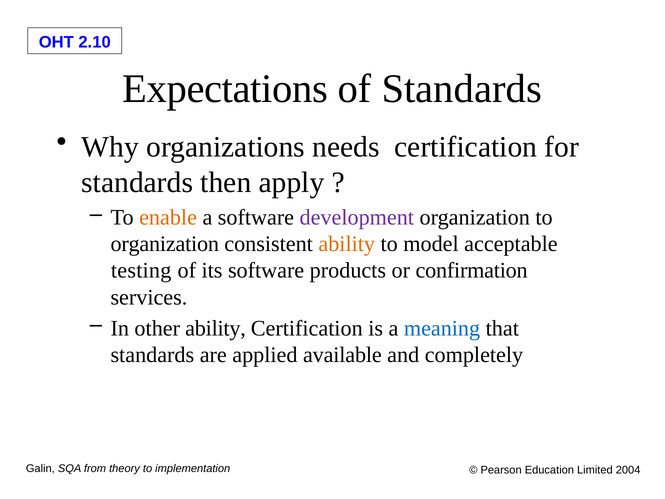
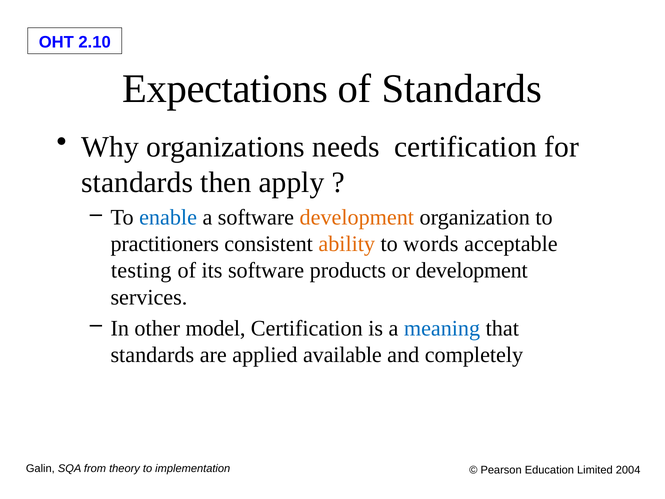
enable colour: orange -> blue (168, 217)
development colour: purple -> orange (357, 217)
organization: organization -> practitioners (165, 244)
model: model -> words (431, 244)
or confirmation: confirmation -> development (472, 270)
other ability: ability -> model (216, 328)
